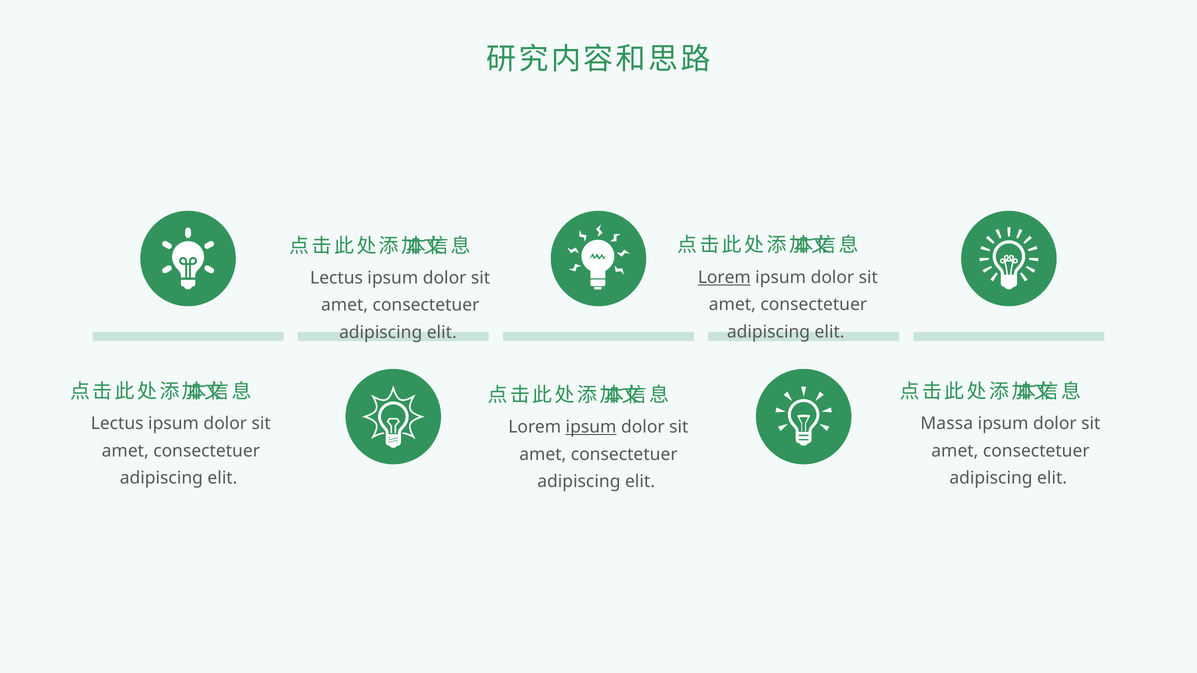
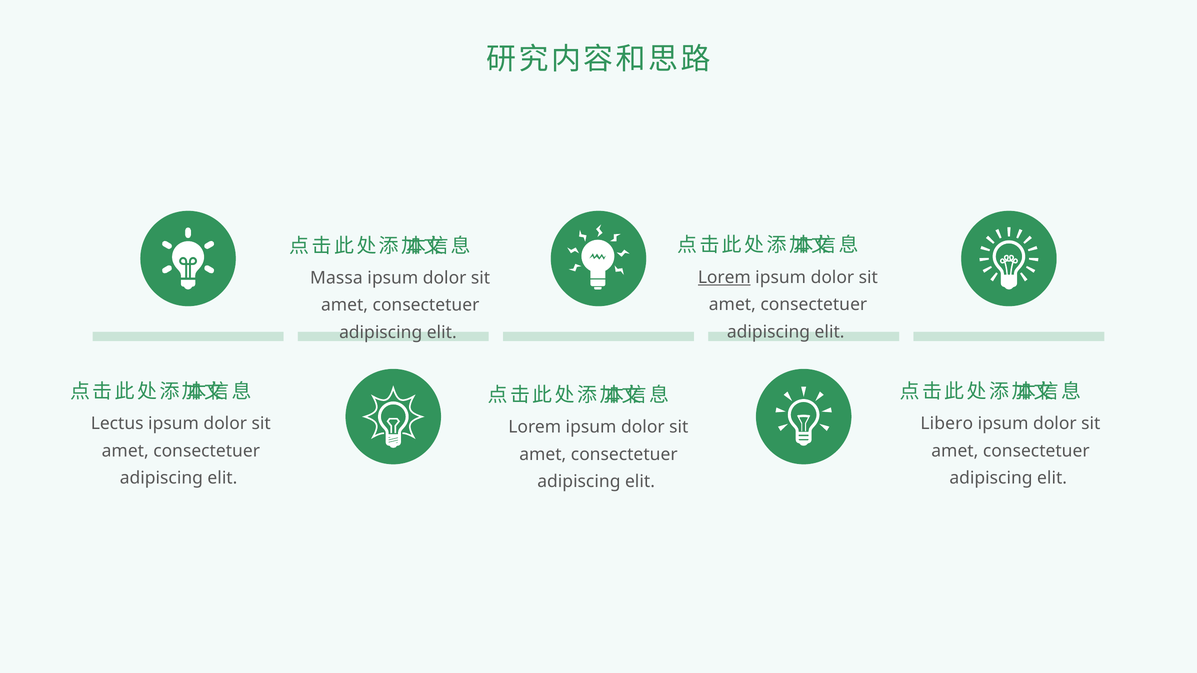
Lectus: Lectus -> Massa (336, 278)
Massa: Massa -> Libero (947, 424)
ipsum underline: present -> none (591, 427)
